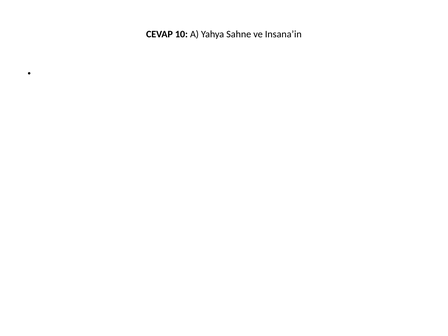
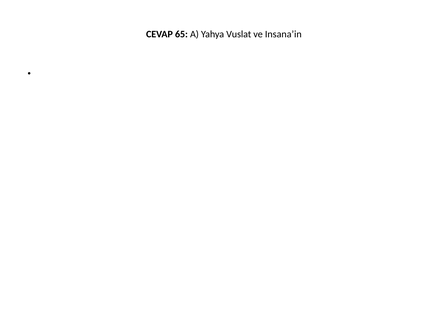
10: 10 -> 65 (181, 34)
Sahne: Sahne -> Vuslat (239, 34)
